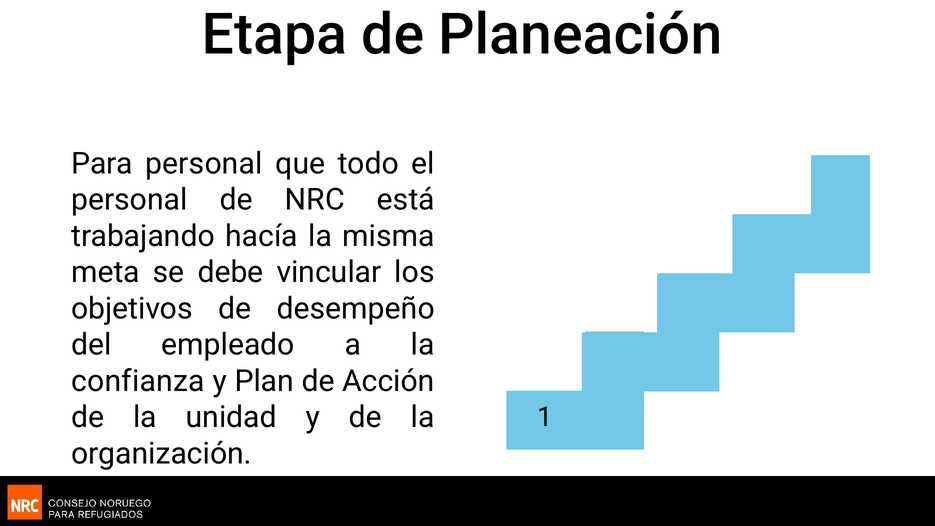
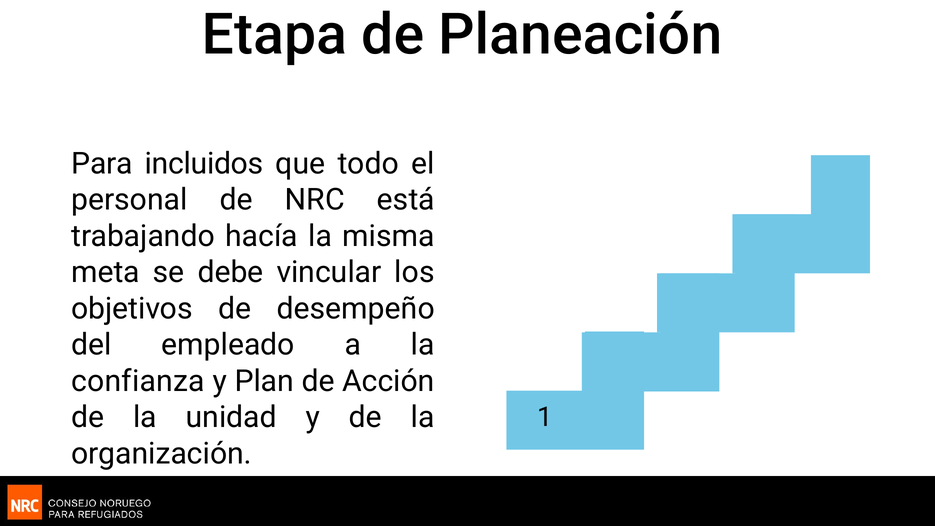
Para personal: personal -> incluidos (204, 164)
